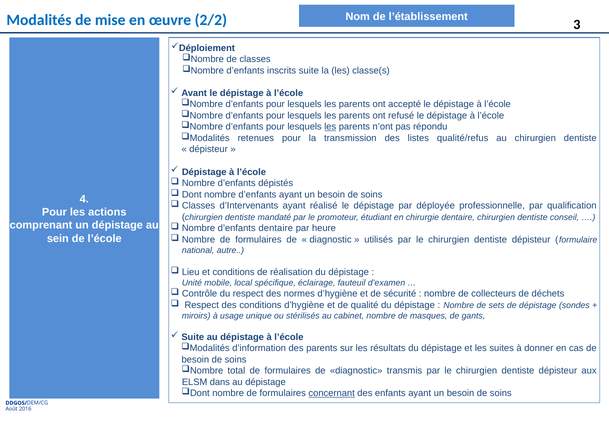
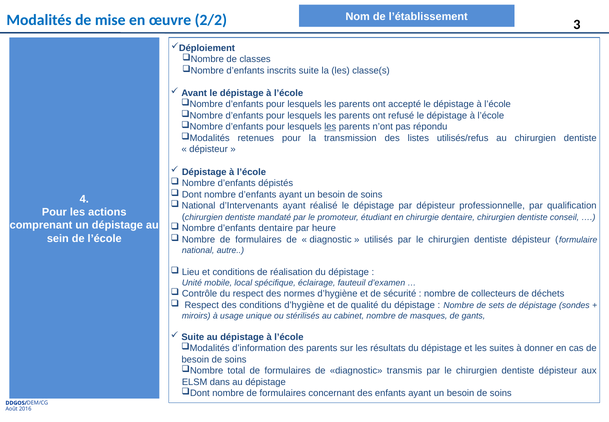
qualité/refus: qualité/refus -> utilisés/refus (463, 138)
Classes: Classes -> National (199, 205)
par déployée: déployée -> dépisteur (436, 205)
concernant underline: present -> none (332, 393)
